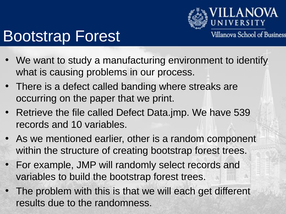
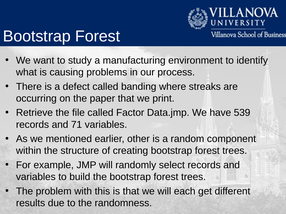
called Defect: Defect -> Factor (130, 113)
10: 10 -> 71 (77, 125)
